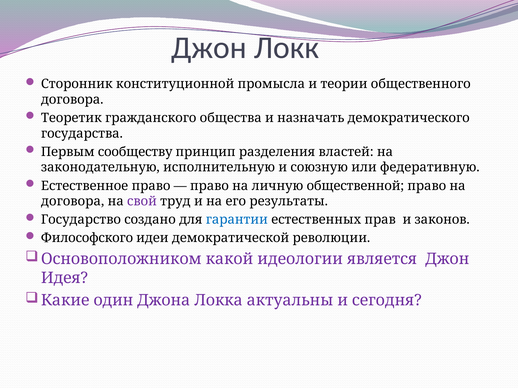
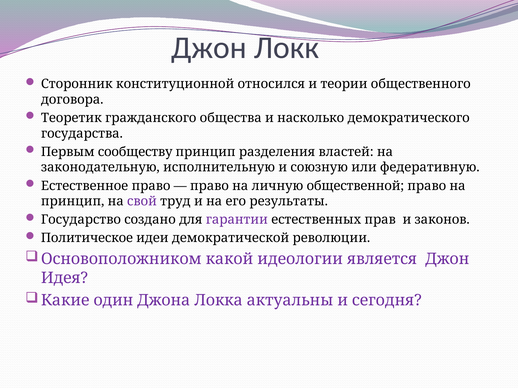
промысла: промысла -> относился (271, 84)
назначать: назначать -> насколько (311, 118)
договора: договора -> принцип (73, 202)
гарантии colour: blue -> purple (237, 220)
Философского: Философского -> Политическое (87, 238)
